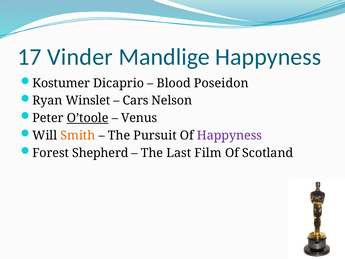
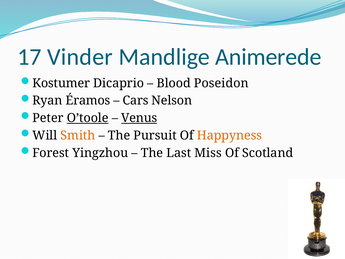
Mandlige Happyness: Happyness -> Animerede (268, 57)
Winslet: Winslet -> Éramos (88, 100)
Venus underline: none -> present (139, 118)
Happyness colour: purple -> orange (229, 135)
Shepherd: Shepherd -> Yingzhou (100, 153)
Film: Film -> Miss (208, 153)
